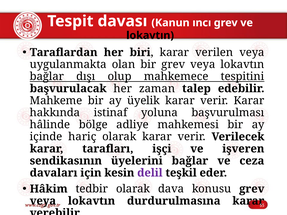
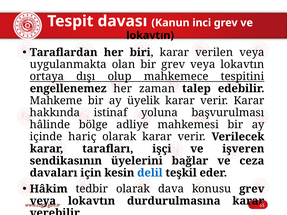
ıncı: ıncı -> inci (202, 23)
bağlar: bağlar -> ortaya (47, 77)
başvurulacak: başvurulacak -> engellenemez (68, 89)
delil colour: purple -> blue (150, 173)
